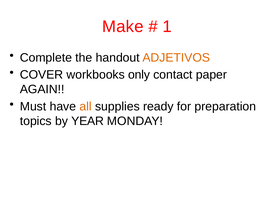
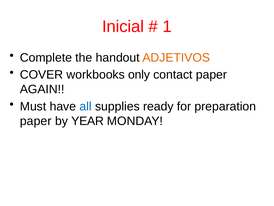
Make: Make -> Inicial (123, 27)
all colour: orange -> blue (86, 106)
topics: topics -> paper (36, 121)
